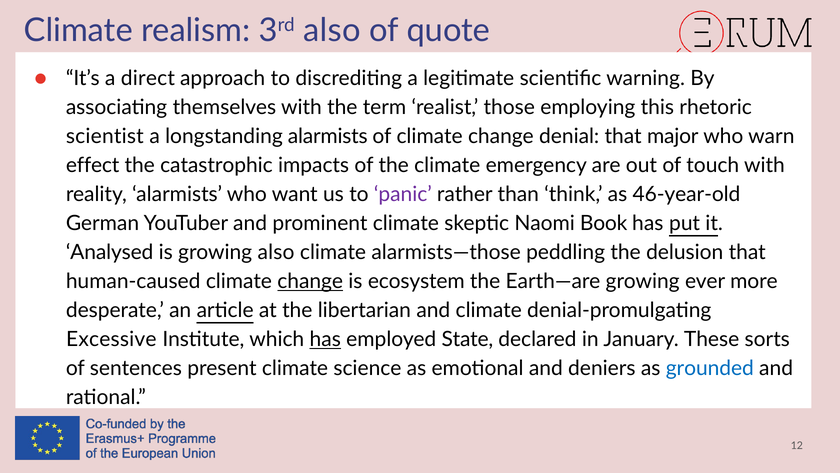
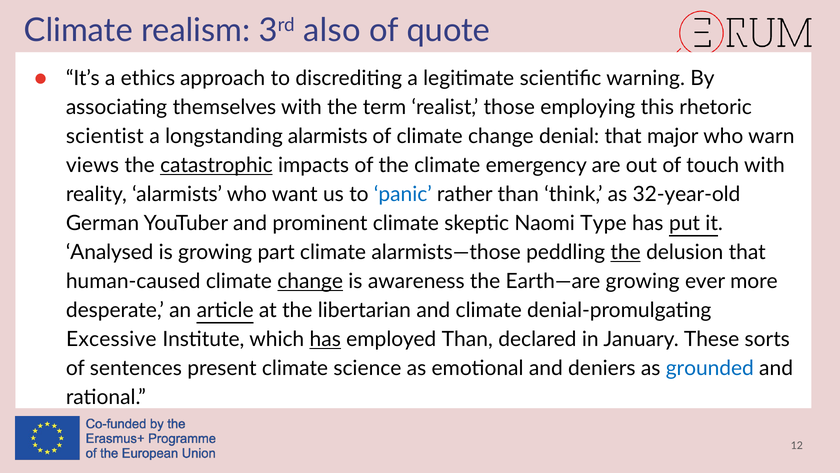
direct: direct -> ethics (148, 78)
effect: effect -> views (92, 165)
catastrophic underline: none -> present (216, 165)
panic colour: purple -> blue (403, 194)
46-year-old: 46-year-old -> 32-year-old (686, 194)
Book: Book -> Type (603, 223)
growing also: also -> part (276, 252)
the underline: none -> present (626, 252)
ecosystem: ecosystem -> awareness (416, 281)
employed State: State -> Than (467, 339)
